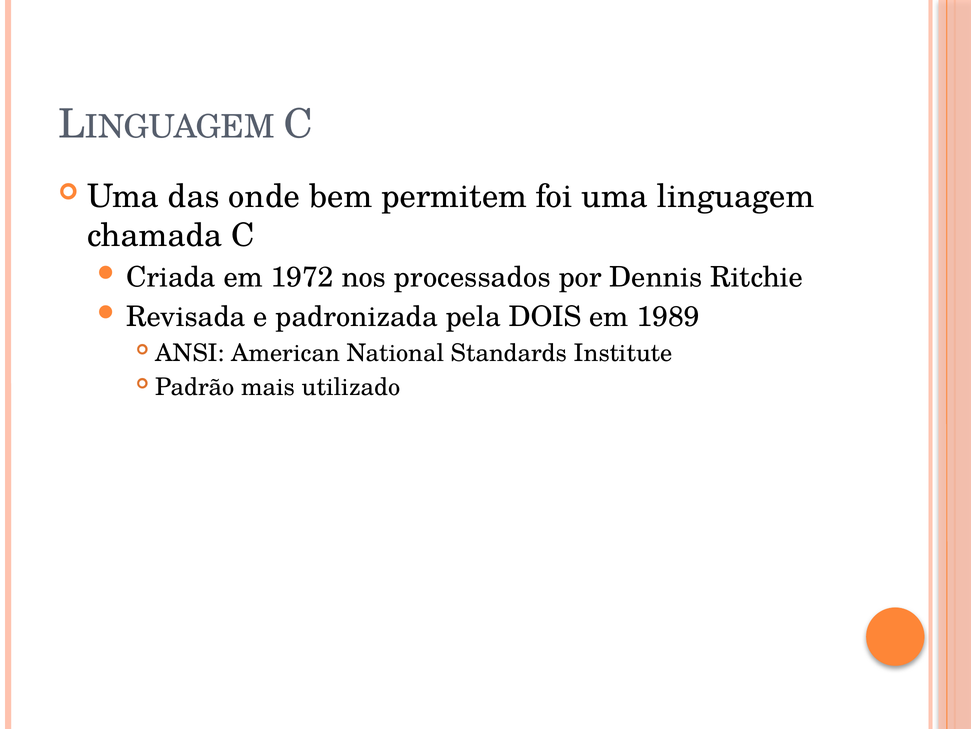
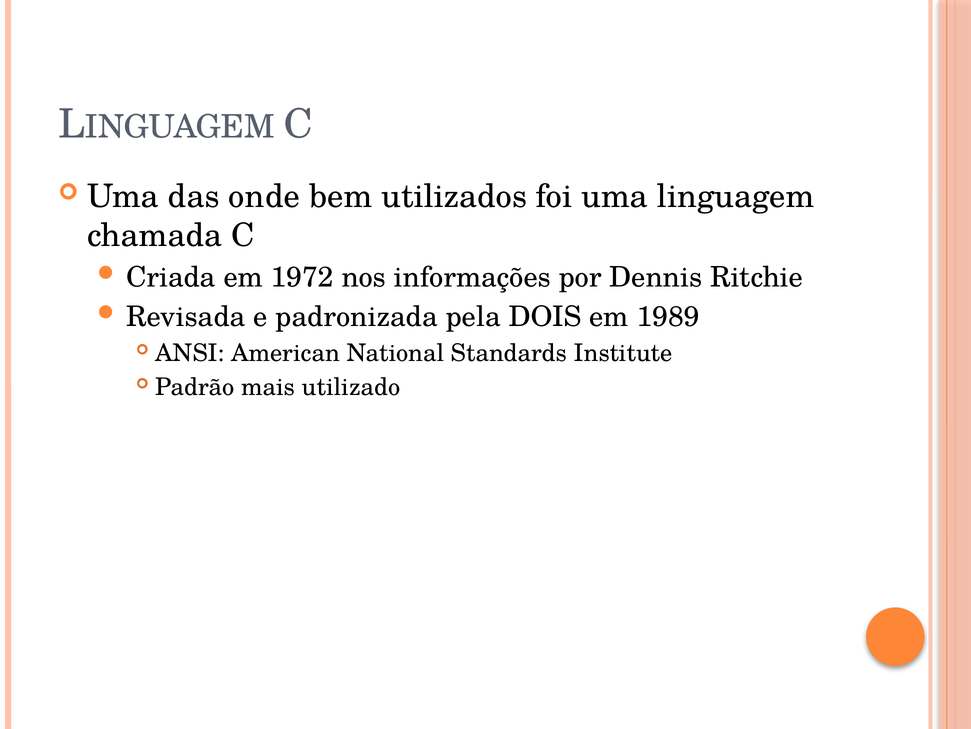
permitem: permitem -> utilizados (454, 196)
processados: processados -> informações (472, 277)
